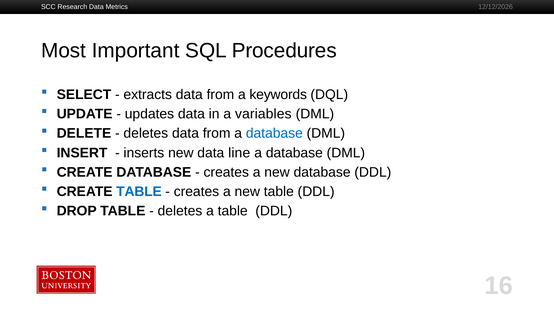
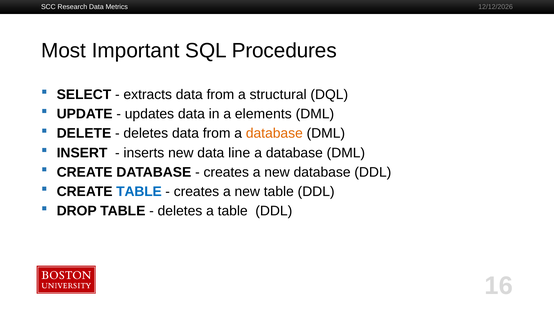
keywords: keywords -> structural (278, 94)
variables: variables -> elements (263, 114)
database colour: blue -> orange (274, 133)
